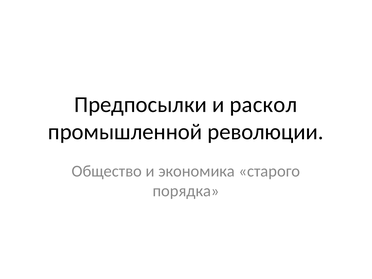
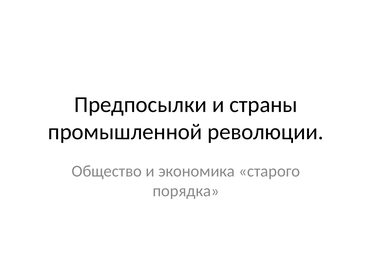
раскол: раскол -> страны (264, 105)
